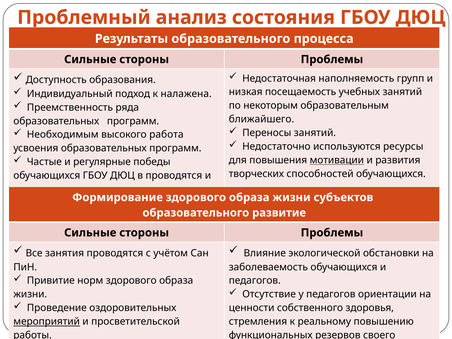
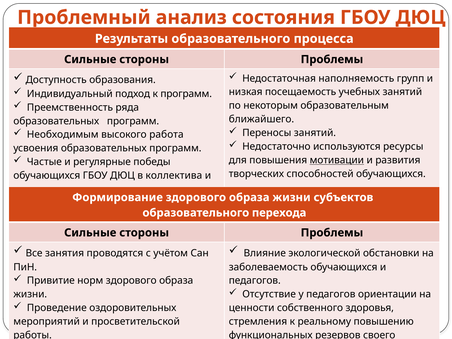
к налажена: налажена -> программ (186, 94)
в проводятся: проводятся -> коллектива (174, 176)
развитие: развитие -> перехода (279, 213)
мероприятий underline: present -> none (47, 322)
